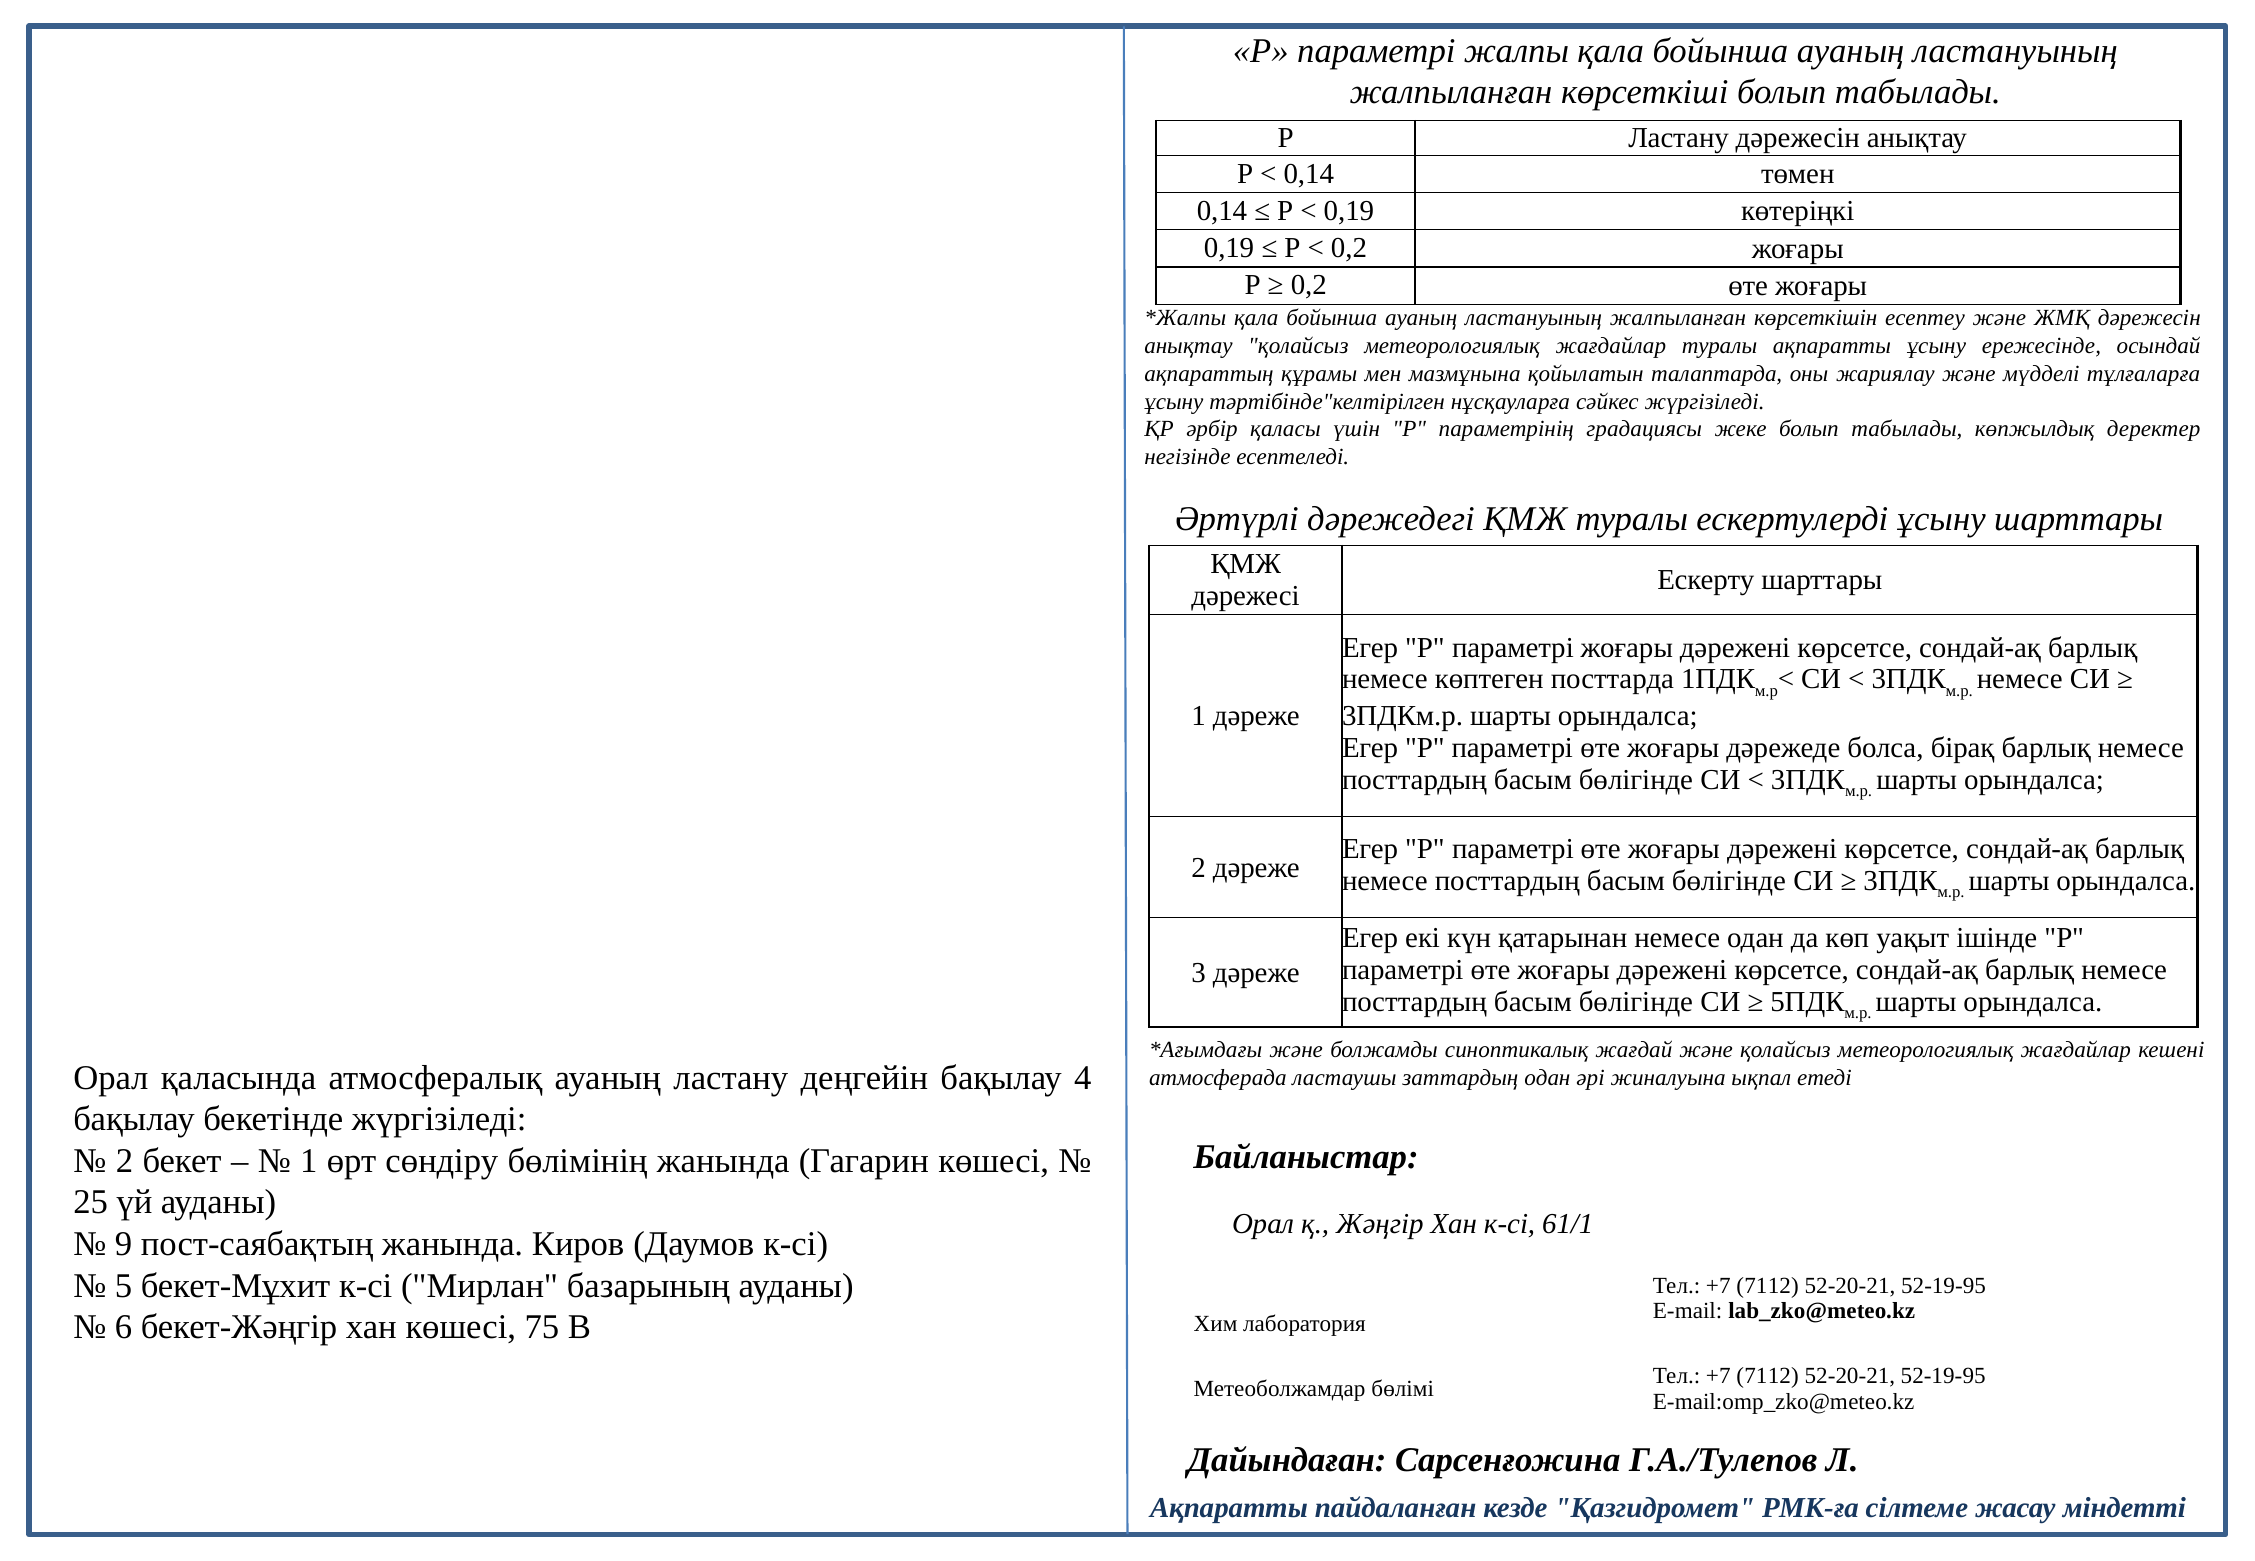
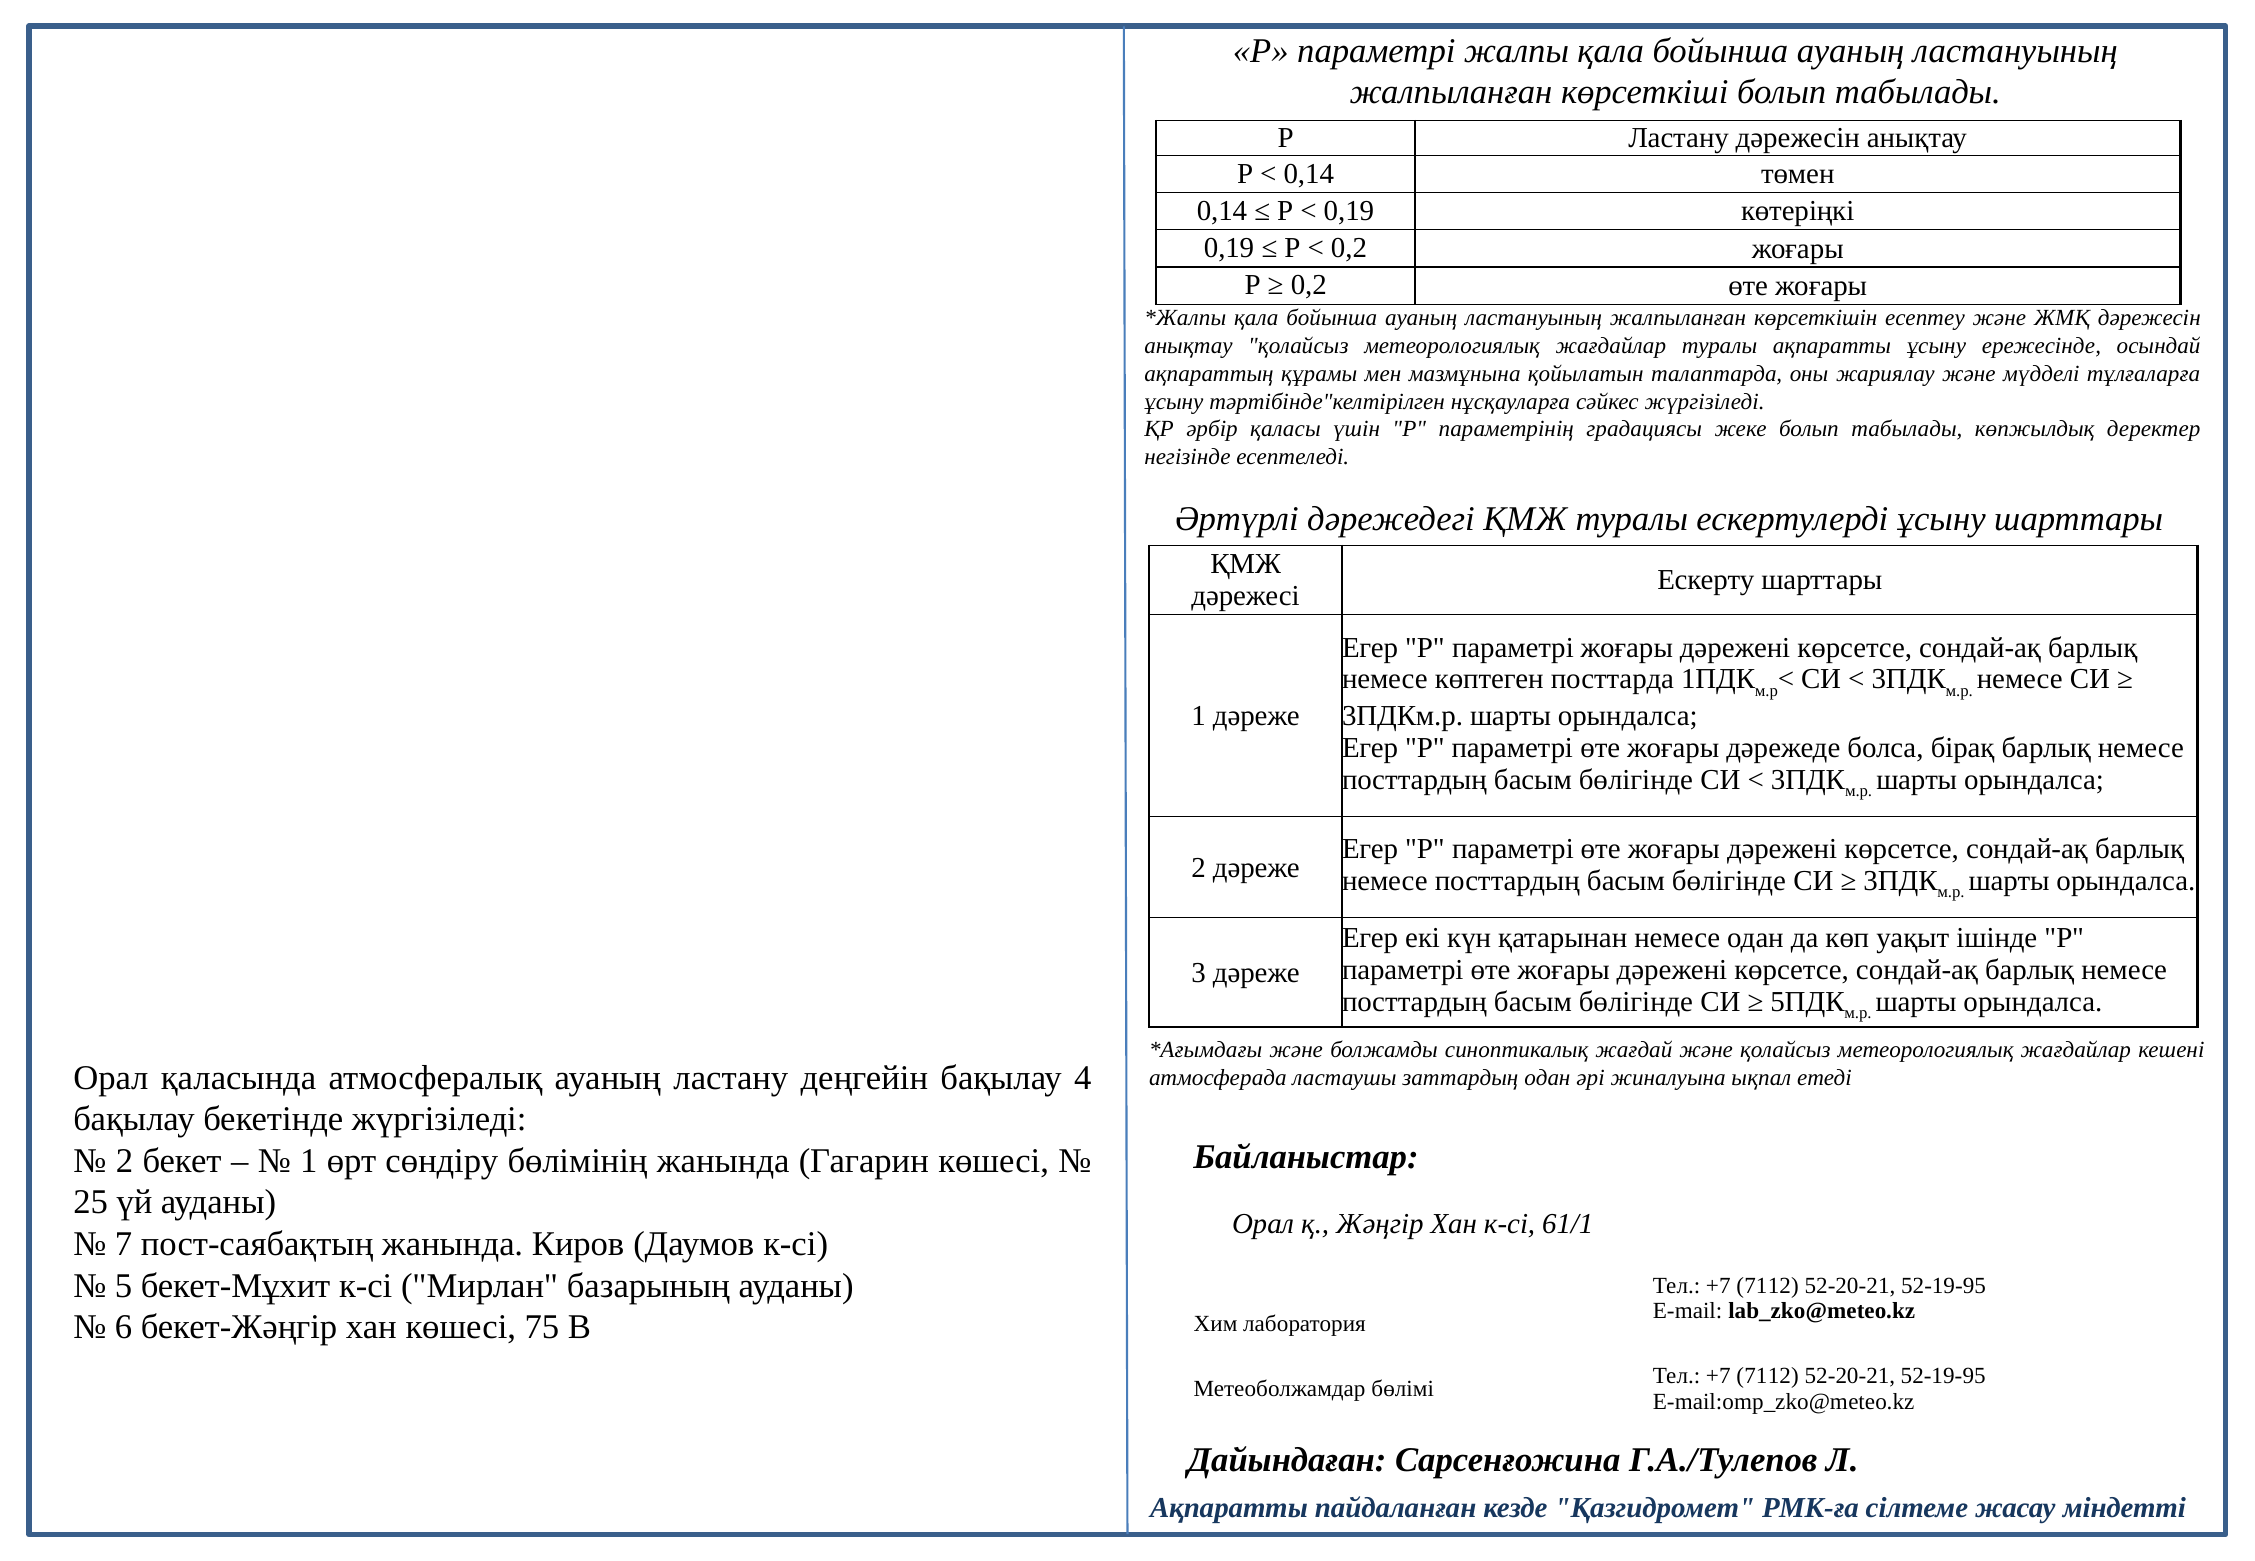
9: 9 -> 7 (124, 1244)
